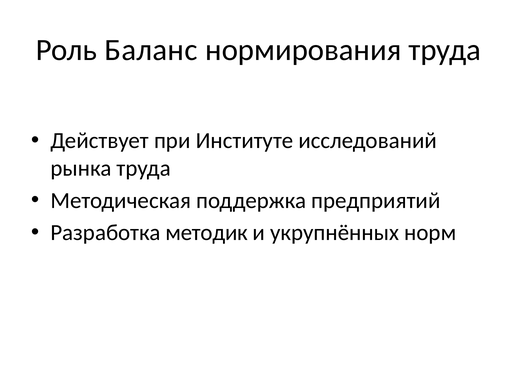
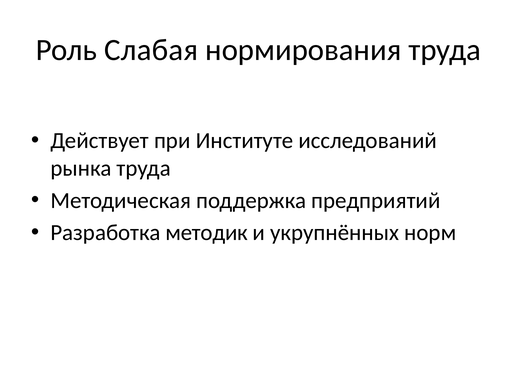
Баланс: Баланс -> Слабая (151, 50)
